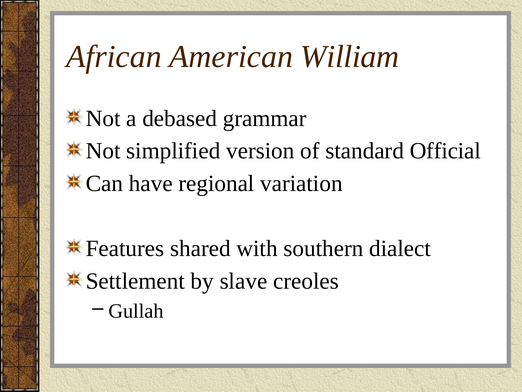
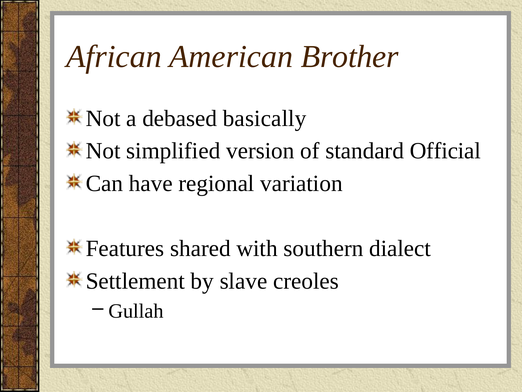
William: William -> Brother (350, 57)
grammar: grammar -> basically (265, 118)
